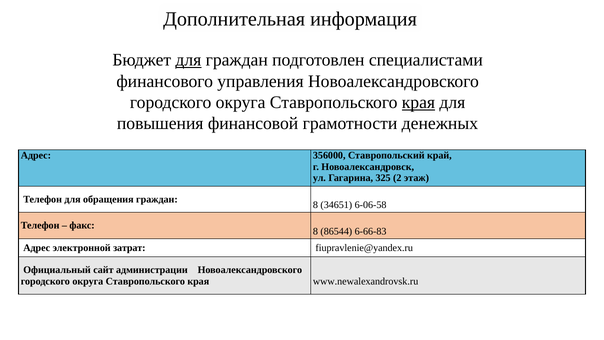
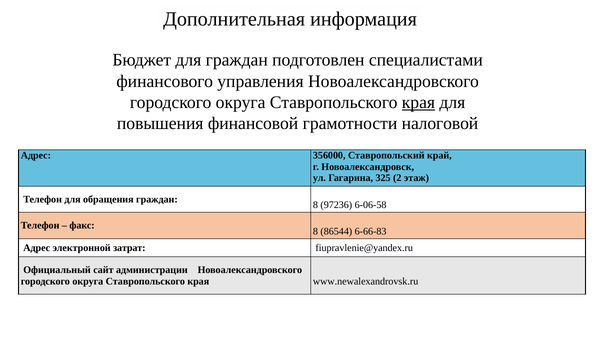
для underline: present -> none (188, 60)
денежных: денежных -> налоговой (440, 123)
34651: 34651 -> 97236 (336, 205)
